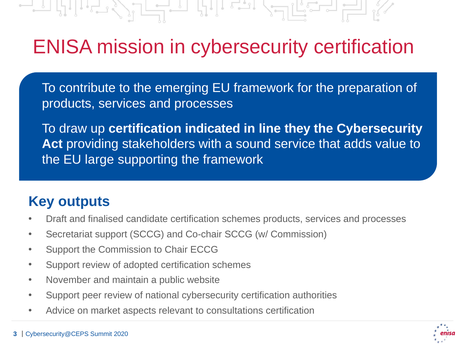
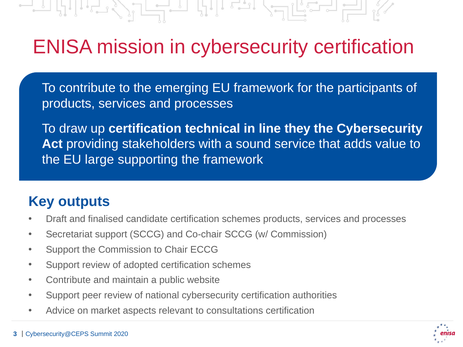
preparation: preparation -> participants (370, 88)
indicated: indicated -> technical (213, 129)
November: November -> Contribute (68, 280)
